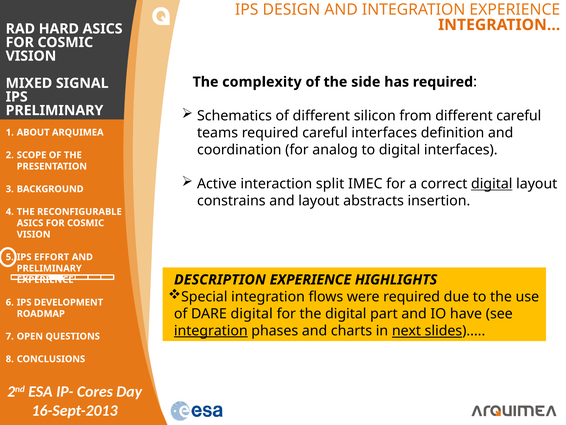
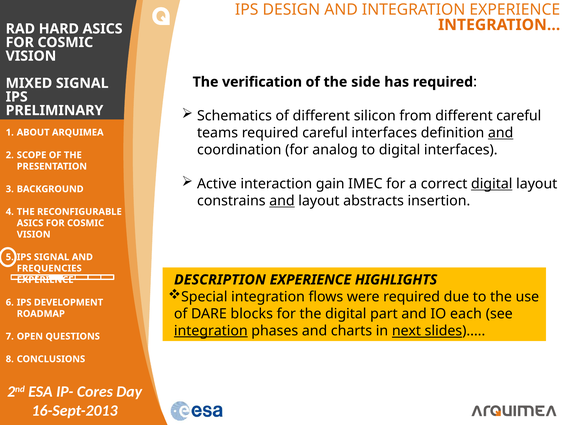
complexity: complexity -> verification (262, 82)
and underline: none -> present (501, 133)
split: split -> gain (330, 184)
and underline: none -> present (282, 201)
IPS EFFORT: EFFORT -> SIGNAL (52, 257)
PRELIMINARY: PRELIMINARY -> FREQUENCIES (49, 268)
DARE digital: digital -> blocks (252, 313)
have: have -> each (466, 313)
